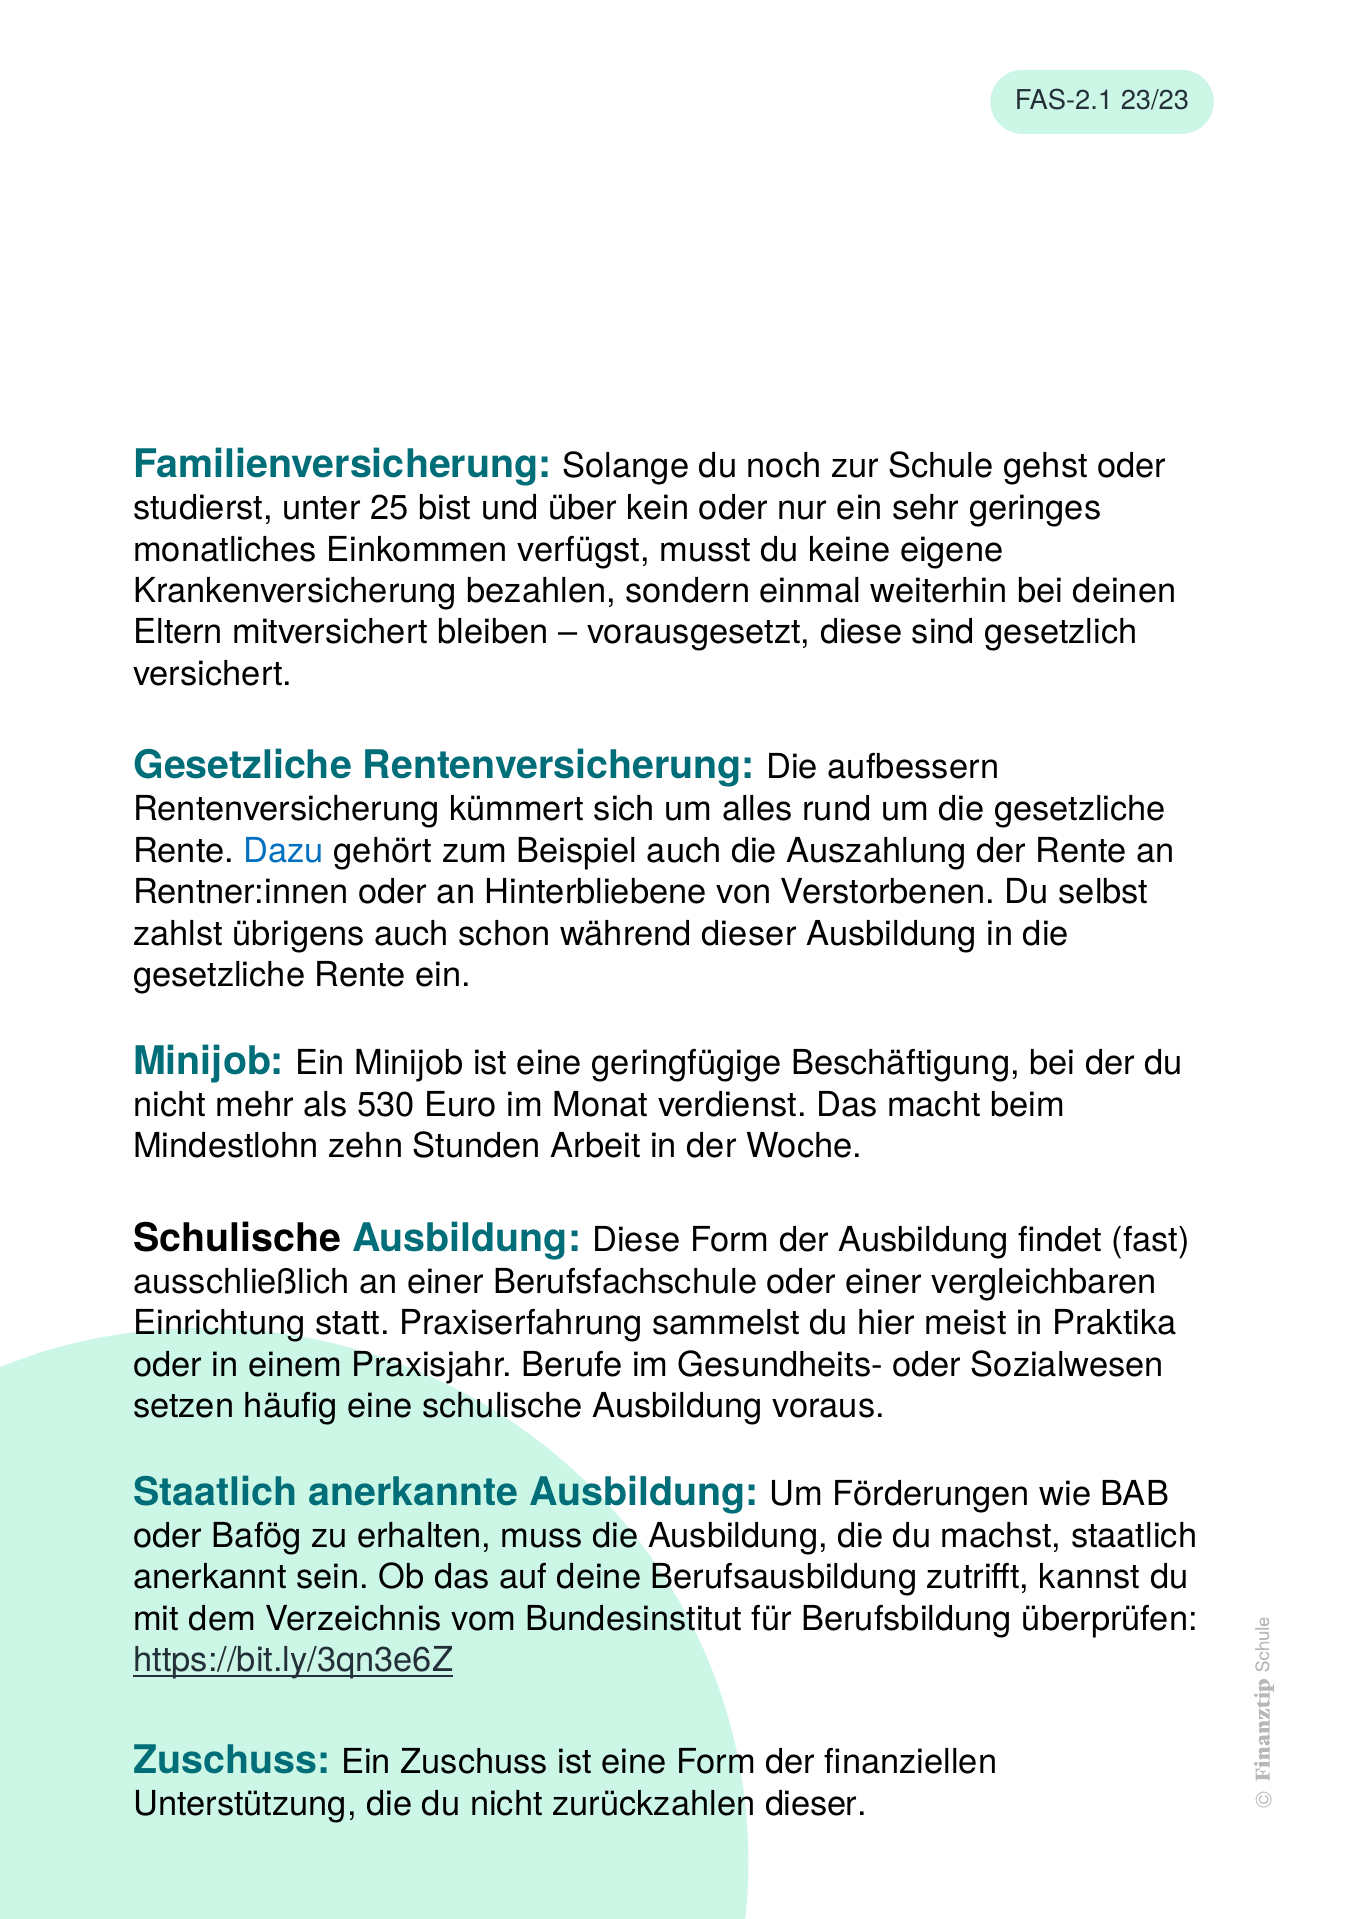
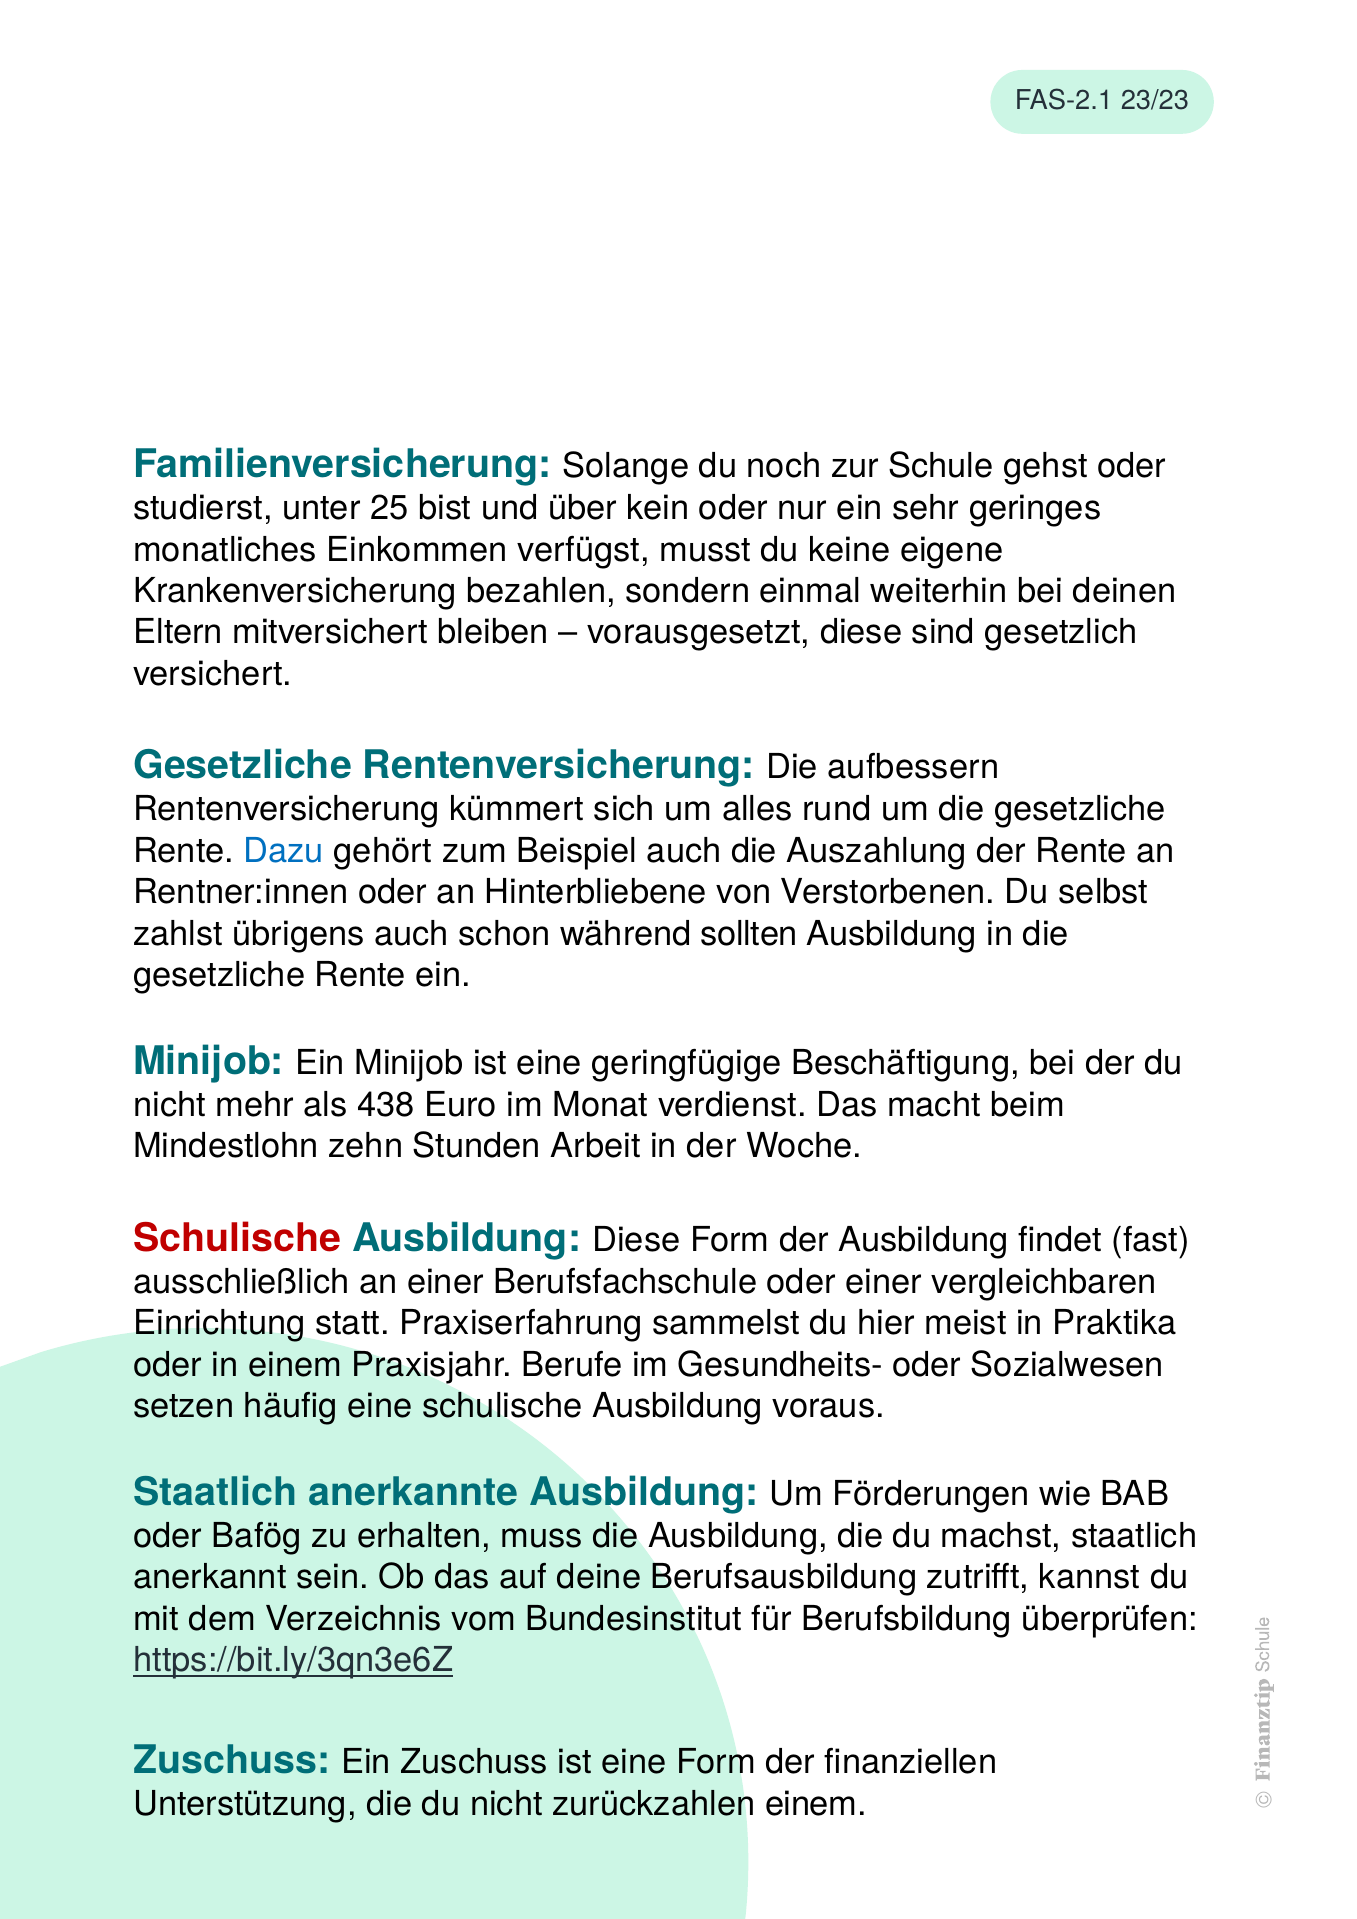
während dieser: dieser -> sollten (749, 934)
530: 530 -> 438 (386, 1105)
Schulische colour: black -> red (237, 1238)
zurückzahlen dieser: dieser -> einem (816, 1804)
